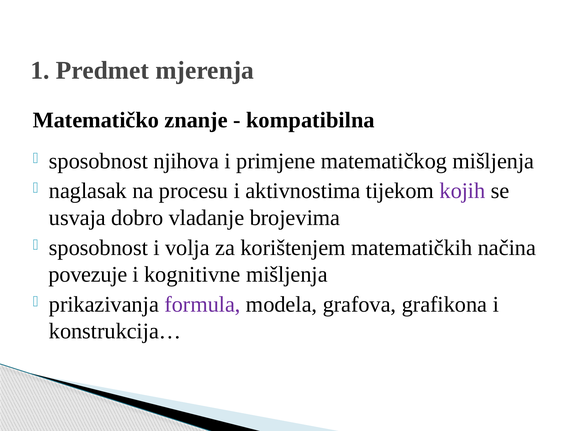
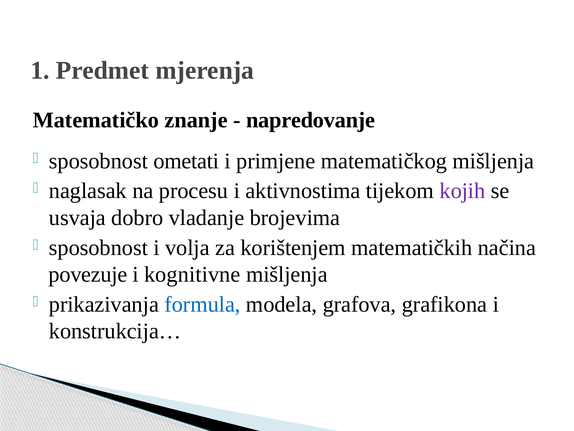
kompatibilna: kompatibilna -> napredovanje (311, 120)
njihova: njihova -> ometati (186, 161)
formula colour: purple -> blue (202, 304)
